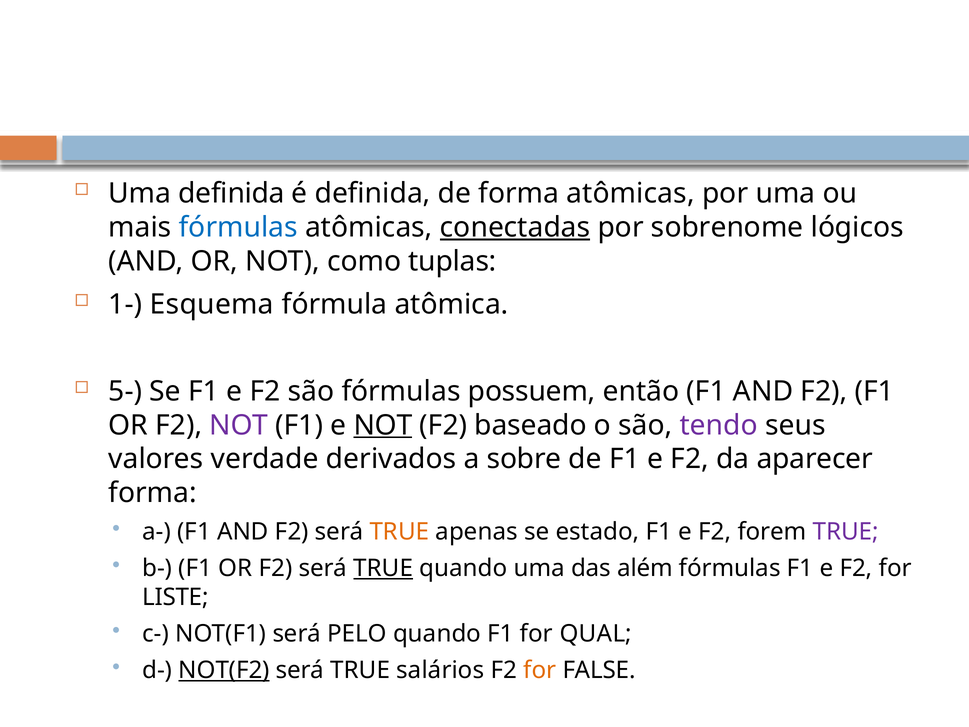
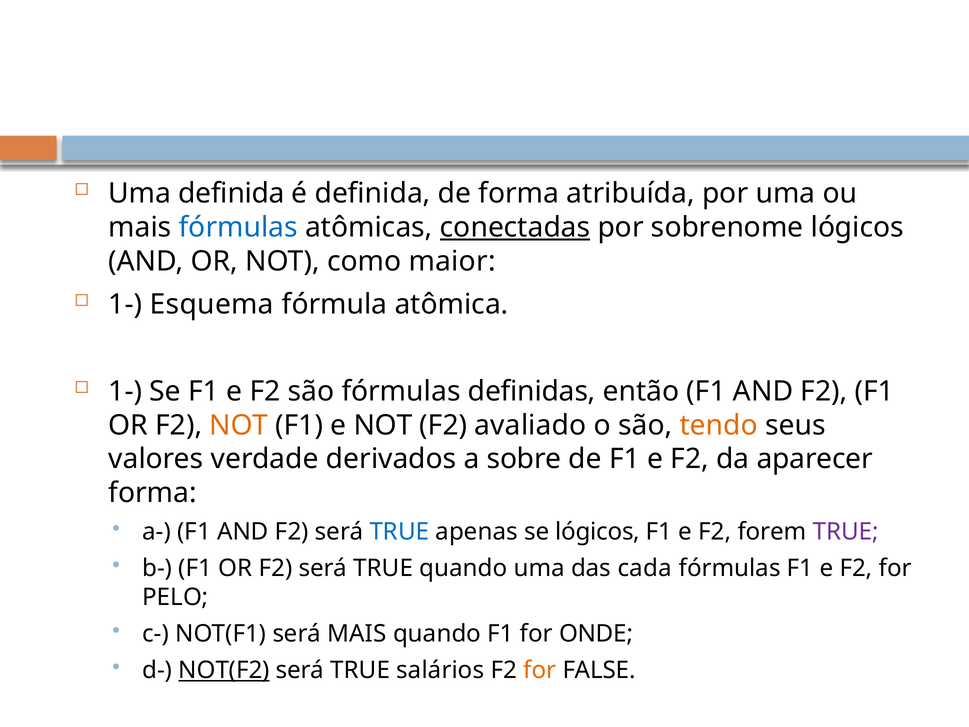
forma atômicas: atômicas -> atribuída (631, 193)
tuplas: tuplas -> maior (452, 261)
5-: 5- -> 1- (125, 391)
possuem: possuem -> definidas (532, 391)
NOT colour: purple -> orange (239, 425)
NOT underline: present -> none (383, 425)
baseado: baseado -> avaliado (530, 425)
tendo colour: purple -> orange (719, 425)
TRUE colour: orange -> blue (399, 531)
se estado: estado -> lógicos (598, 531)
TRUE underline: present -> none (383, 568)
além: além -> cada (645, 568)
LISTE: LISTE -> PELO (175, 597)
será PELO: PELO -> MAIS (357, 633)
QUAL: QUAL -> ONDE (596, 633)
